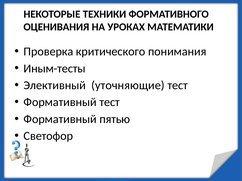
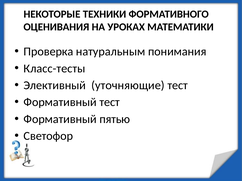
критического: критического -> натуральным (111, 52)
Иным-тесты: Иным-тесты -> Класс-тесты (54, 69)
